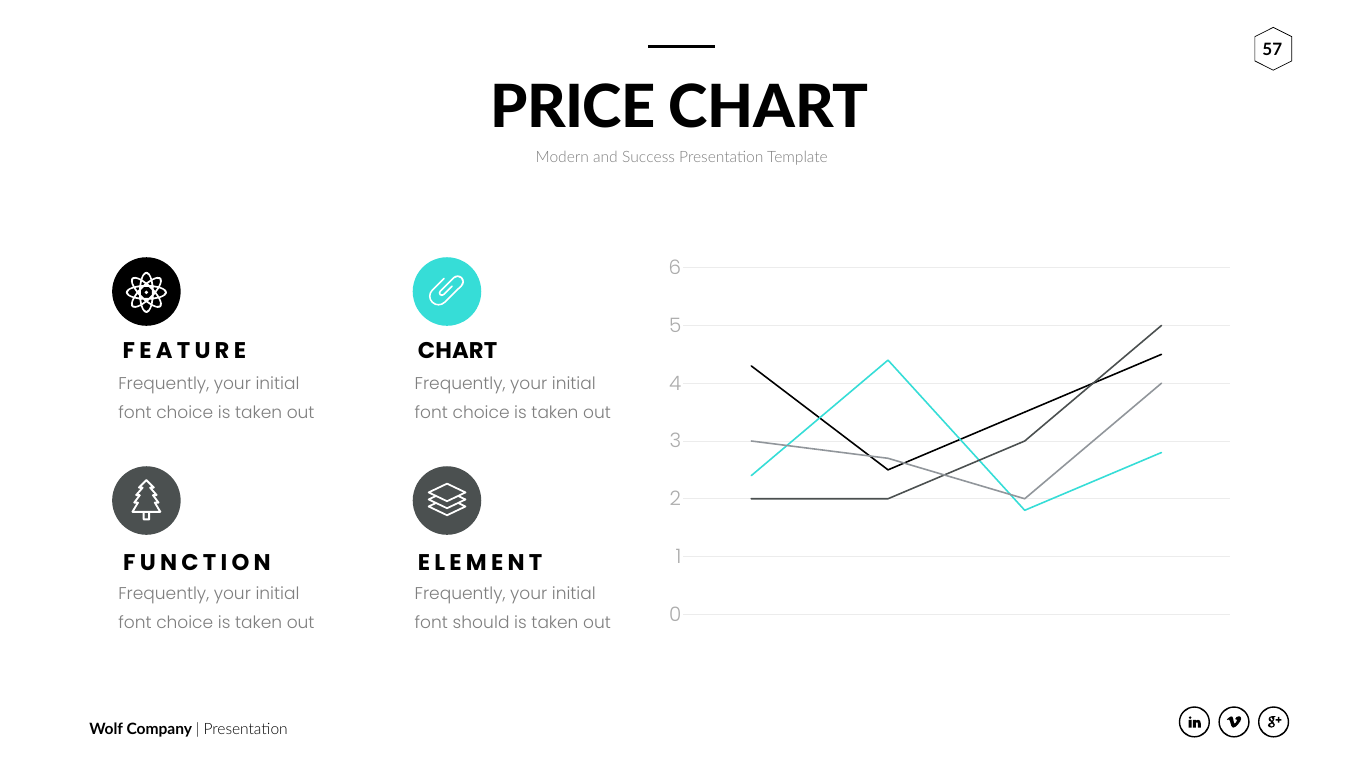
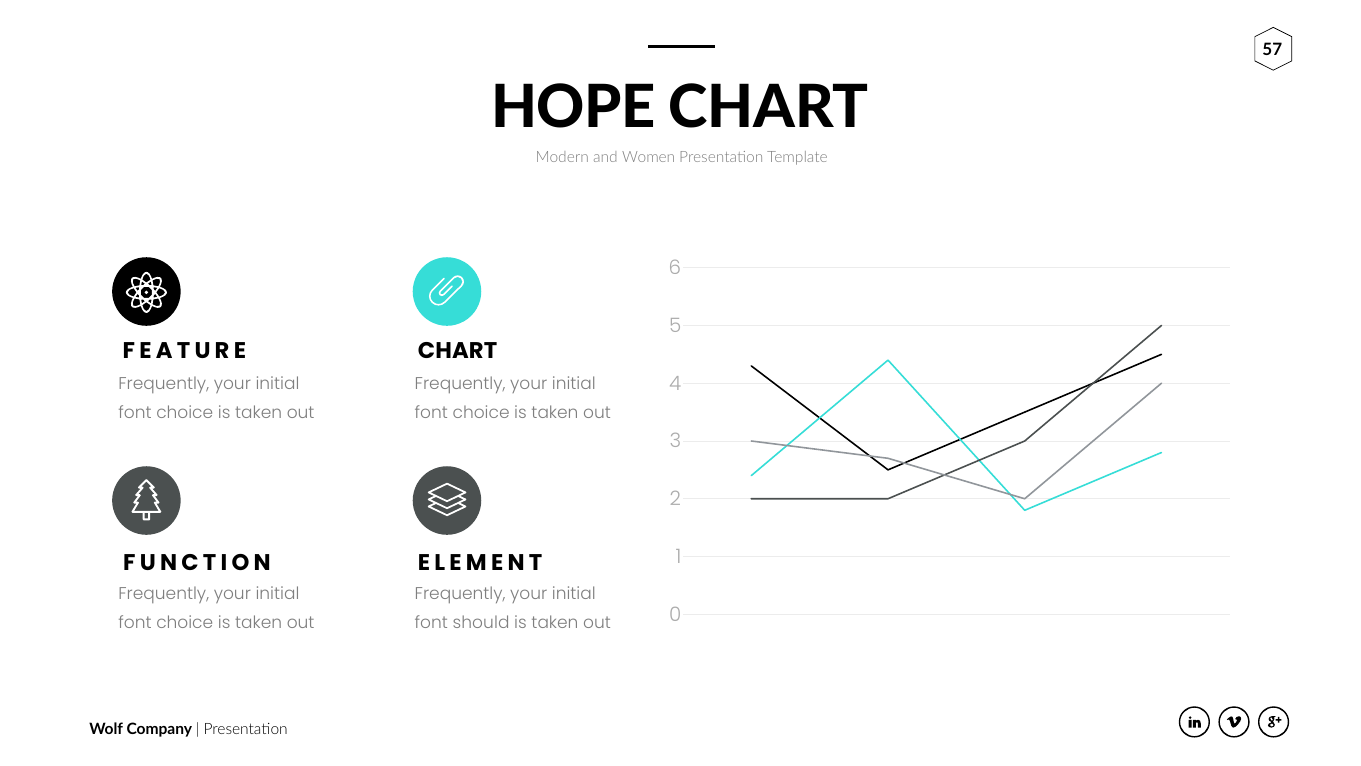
PRICE: PRICE -> HOPE (573, 108)
Success: Success -> Women (649, 157)
